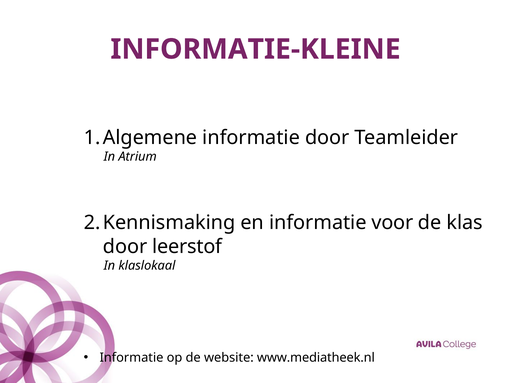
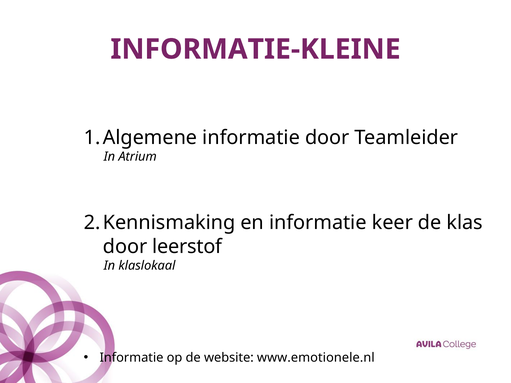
voor: voor -> keer (392, 223)
www.mediatheek.nl: www.mediatheek.nl -> www.emotionele.nl (316, 358)
